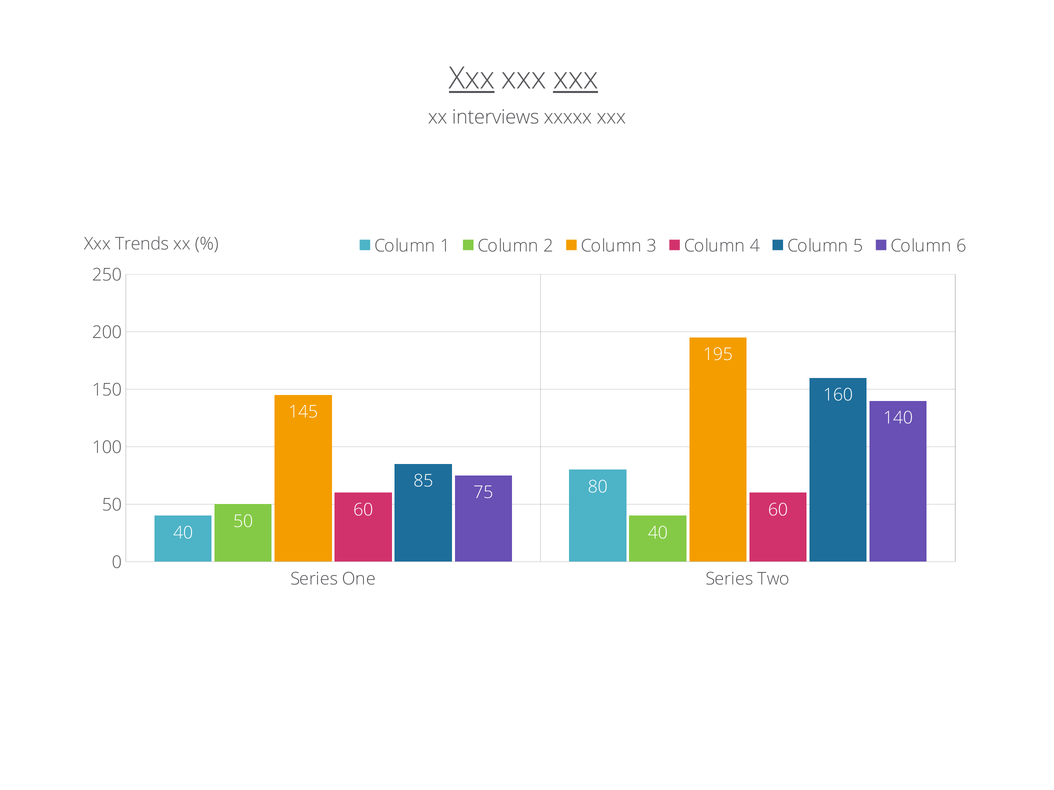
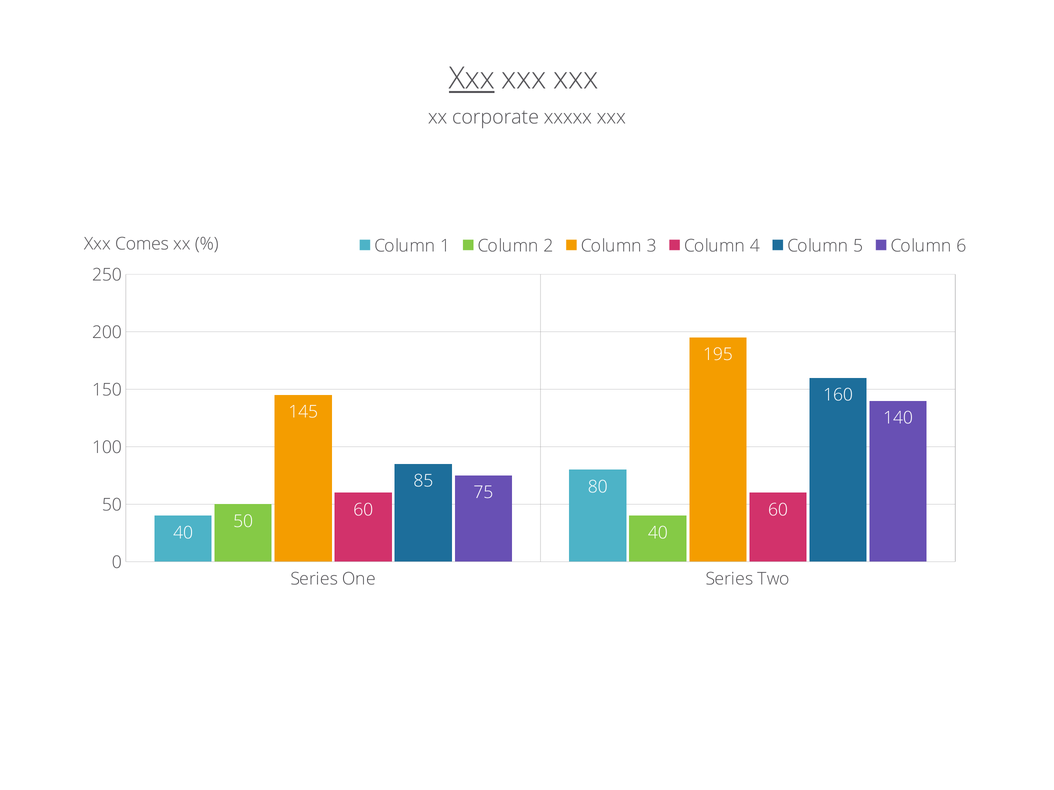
xxx underline: present -> none (576, 79)
interviews: interviews -> corporate (496, 117)
Trends: Trends -> Comes (142, 244)
